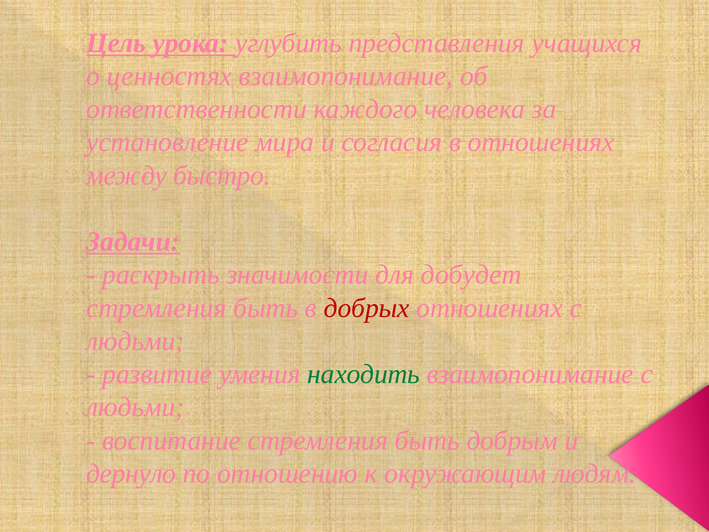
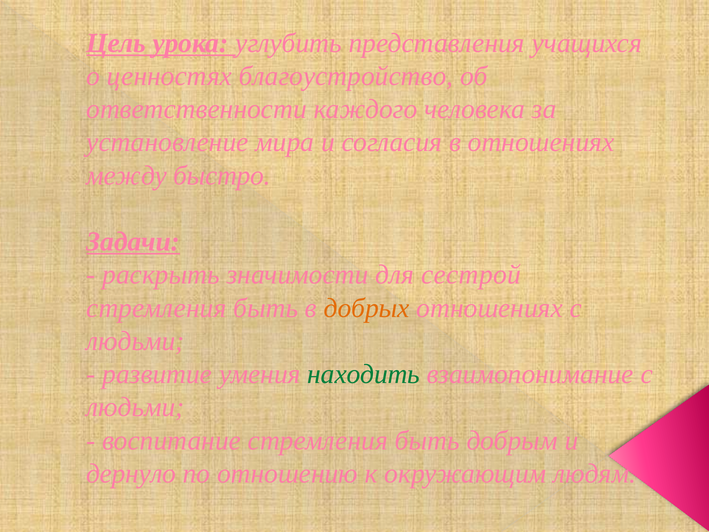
ценностях взаимопонимание: взаимопонимание -> благоустройство (346, 76)
добудет: добудет -> сестрой (471, 275)
добрых colour: red -> orange (367, 308)
